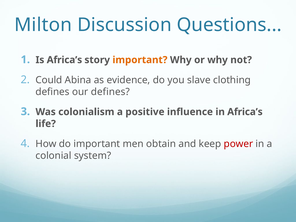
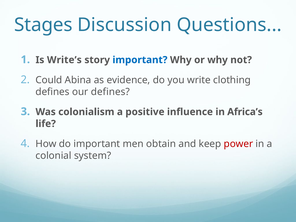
Milton: Milton -> Stages (43, 25)
Is Africa’s: Africa’s -> Write’s (64, 60)
important colour: orange -> blue (140, 60)
slave: slave -> write (199, 80)
